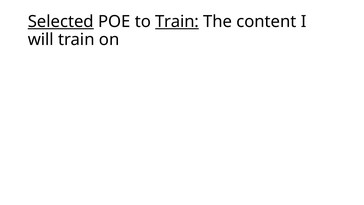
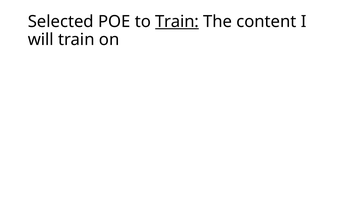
Selected underline: present -> none (61, 22)
